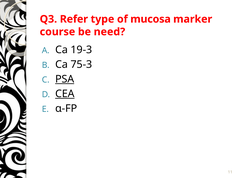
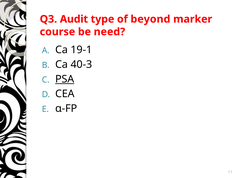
Refer: Refer -> Audit (74, 19)
mucosa: mucosa -> beyond (150, 19)
19-3: 19-3 -> 19-1 (81, 50)
75-3: 75-3 -> 40-3 (81, 65)
CEA underline: present -> none (65, 94)
